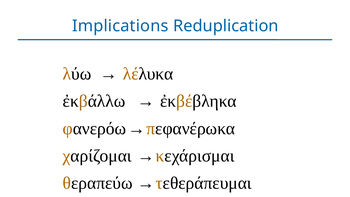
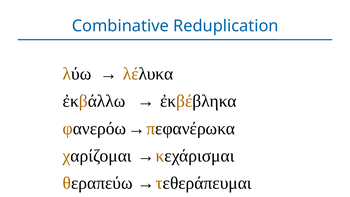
Implications: Implications -> Combinative (120, 26)
